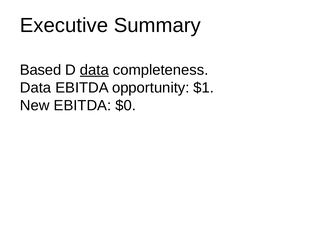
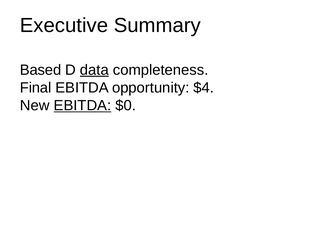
Data: Data -> Final (36, 88)
$1: $1 -> $4 (204, 88)
EBITDA underline: none -> present (82, 105)
